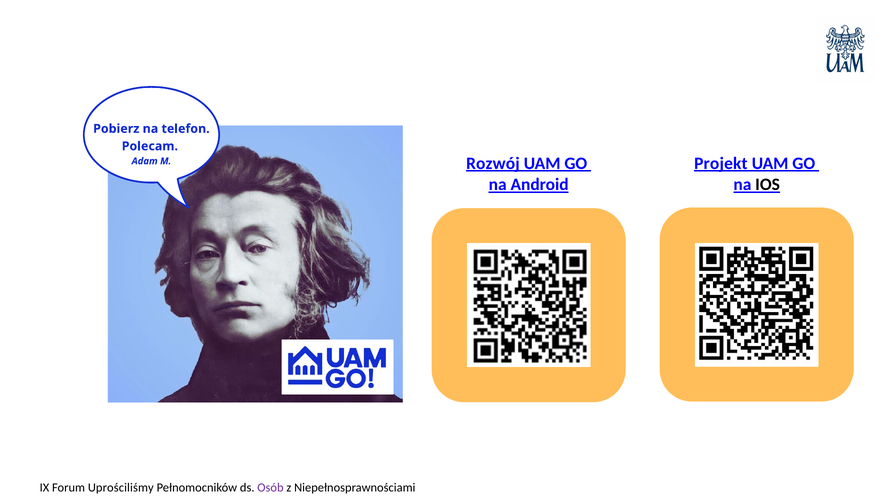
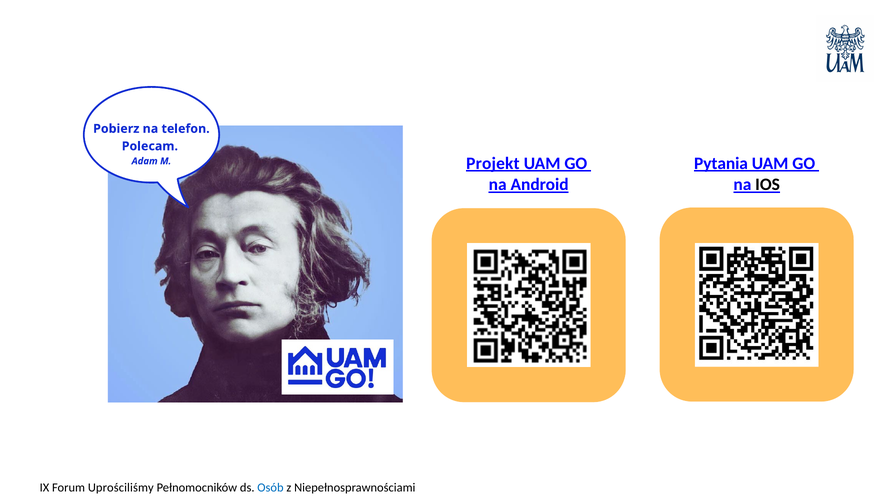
Projekt: Projekt -> Pytania (721, 163)
Rozwój: Rozwój -> Projekt (493, 163)
Osób colour: purple -> blue (270, 488)
